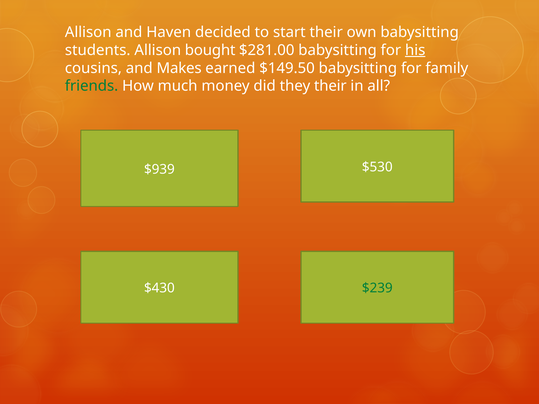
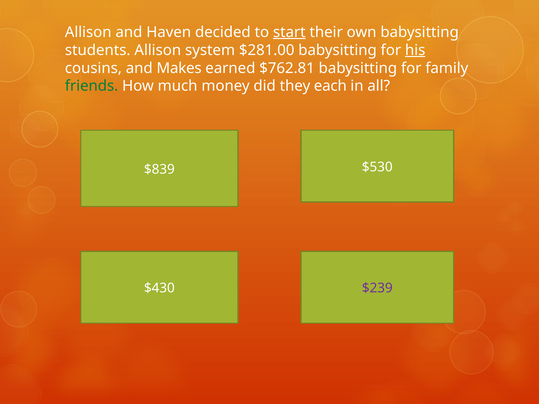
start underline: none -> present (289, 32)
bought: bought -> system (210, 50)
$149.50: $149.50 -> $762.81 (287, 68)
they their: their -> each (330, 86)
$939: $939 -> $839 (159, 169)
$239 colour: green -> purple (377, 288)
